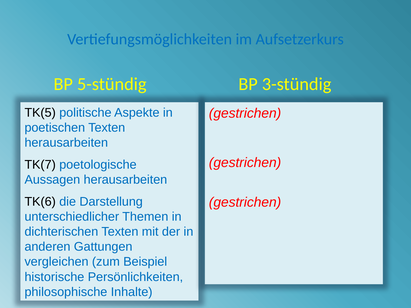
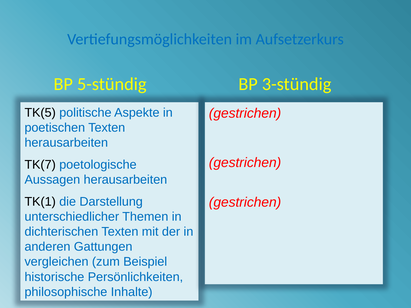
TK(6: TK(6 -> TK(1 (40, 202)
